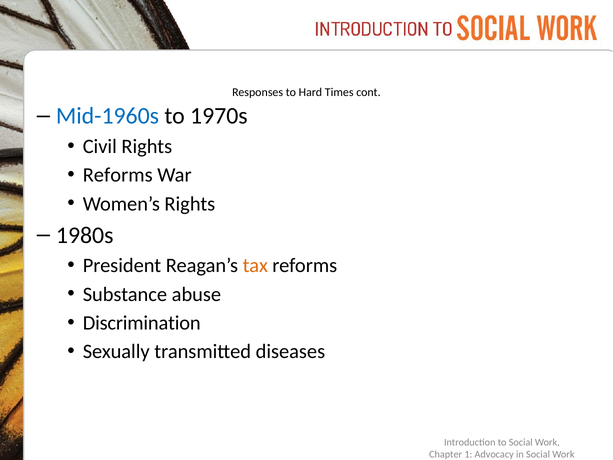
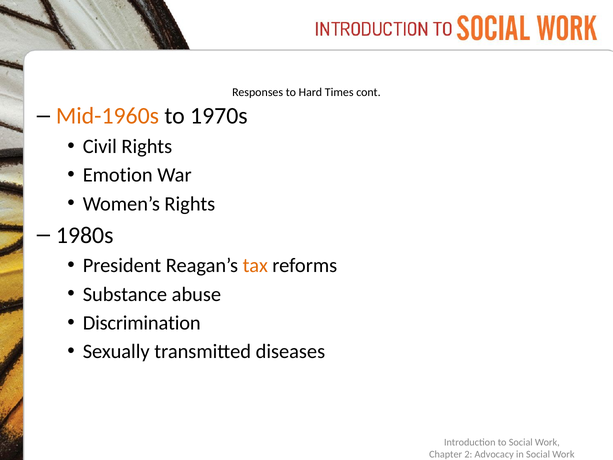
Mid-1960s colour: blue -> orange (107, 116)
Reforms: Reforms -> Emotion (118, 175)
1: 1 -> 2 (468, 454)
